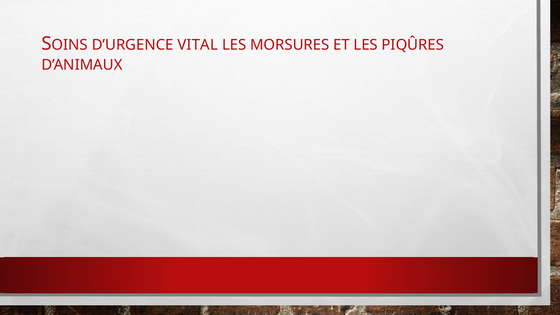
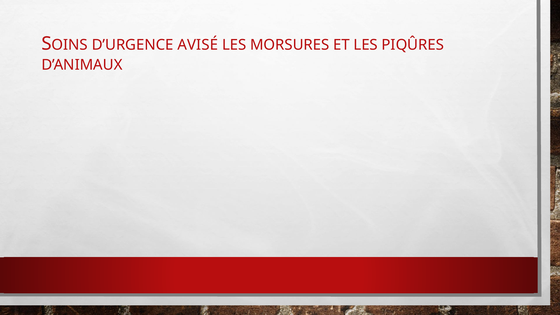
VITAL: VITAL -> AVISÉ (198, 45)
